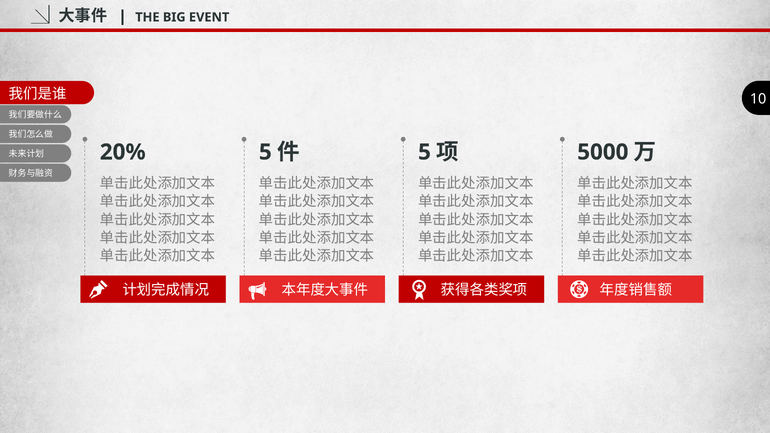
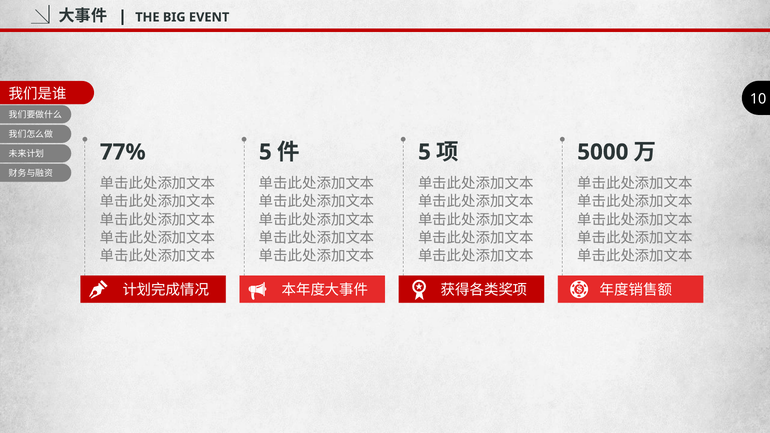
20%: 20% -> 77% (123, 152)
